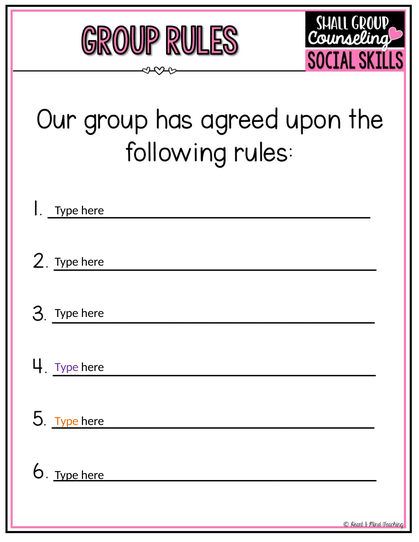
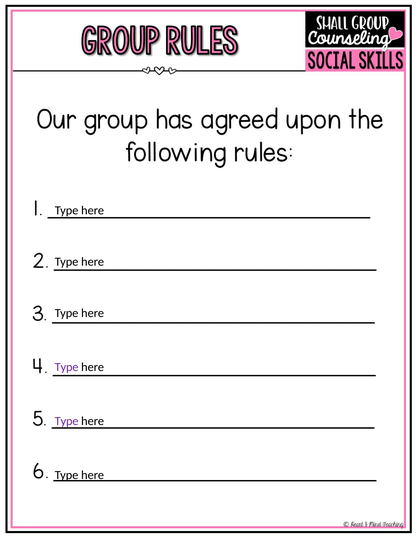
Type colour: orange -> purple (67, 421)
